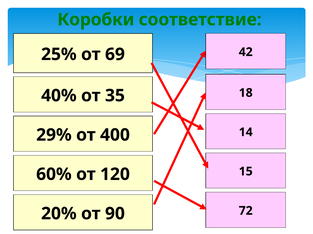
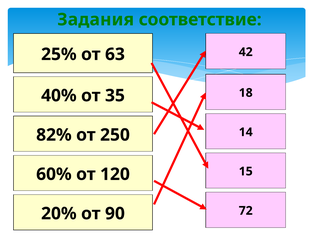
Коробки: Коробки -> Задания (96, 20)
69: 69 -> 63 (115, 54)
29%: 29% -> 82% (54, 135)
400: 400 -> 250 (115, 135)
